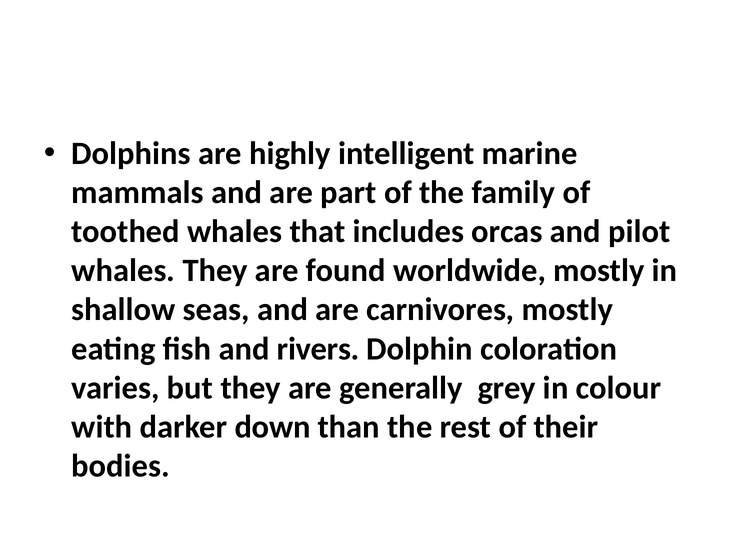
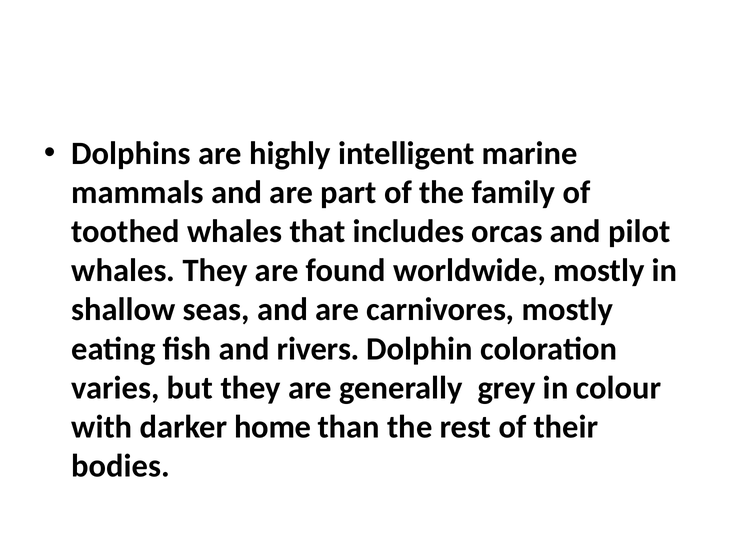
down: down -> home (273, 427)
